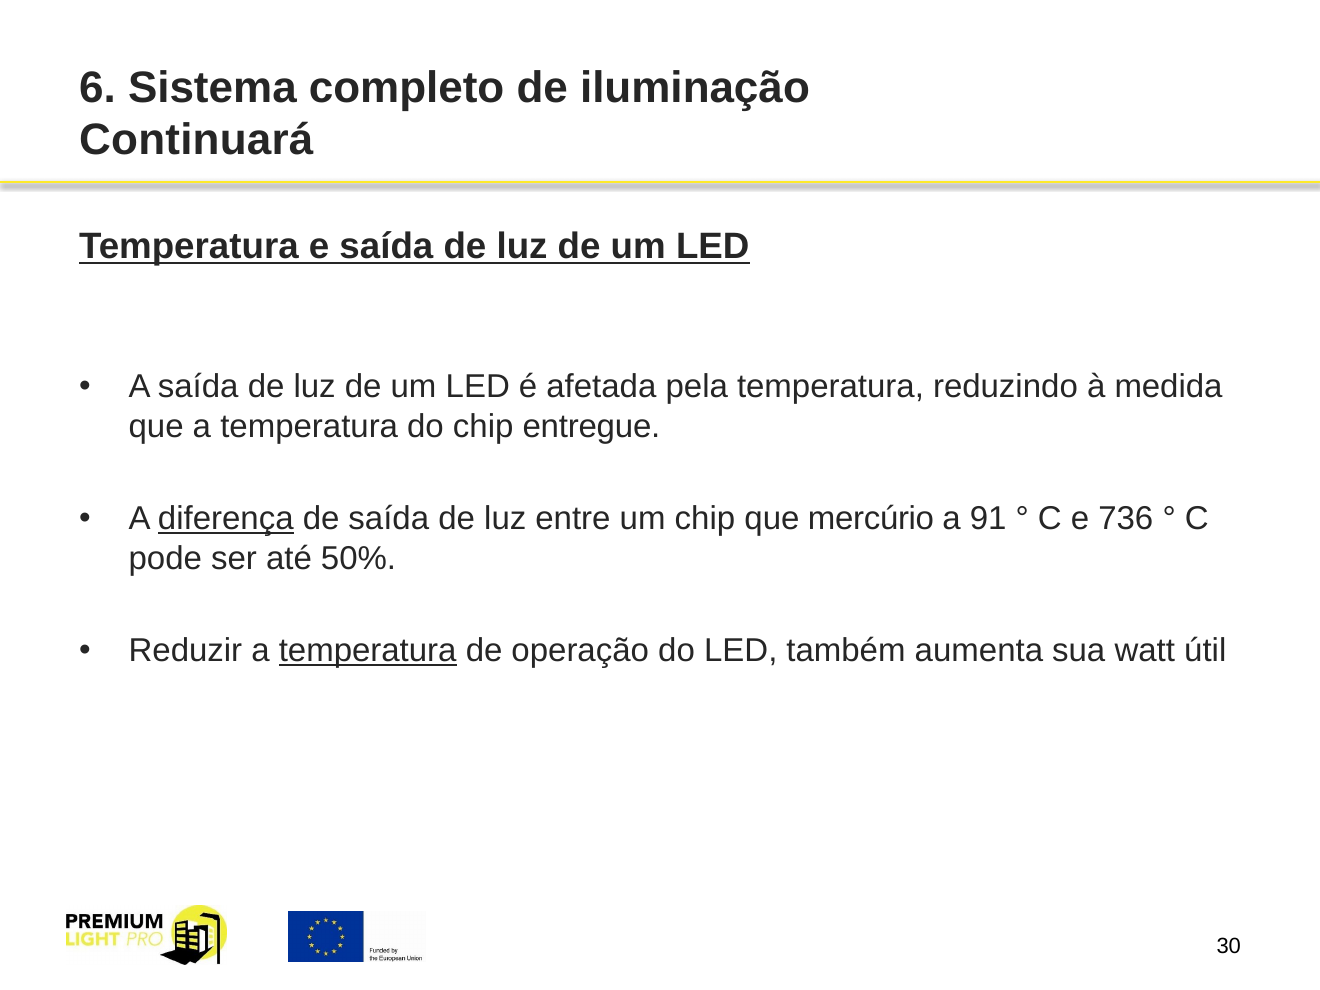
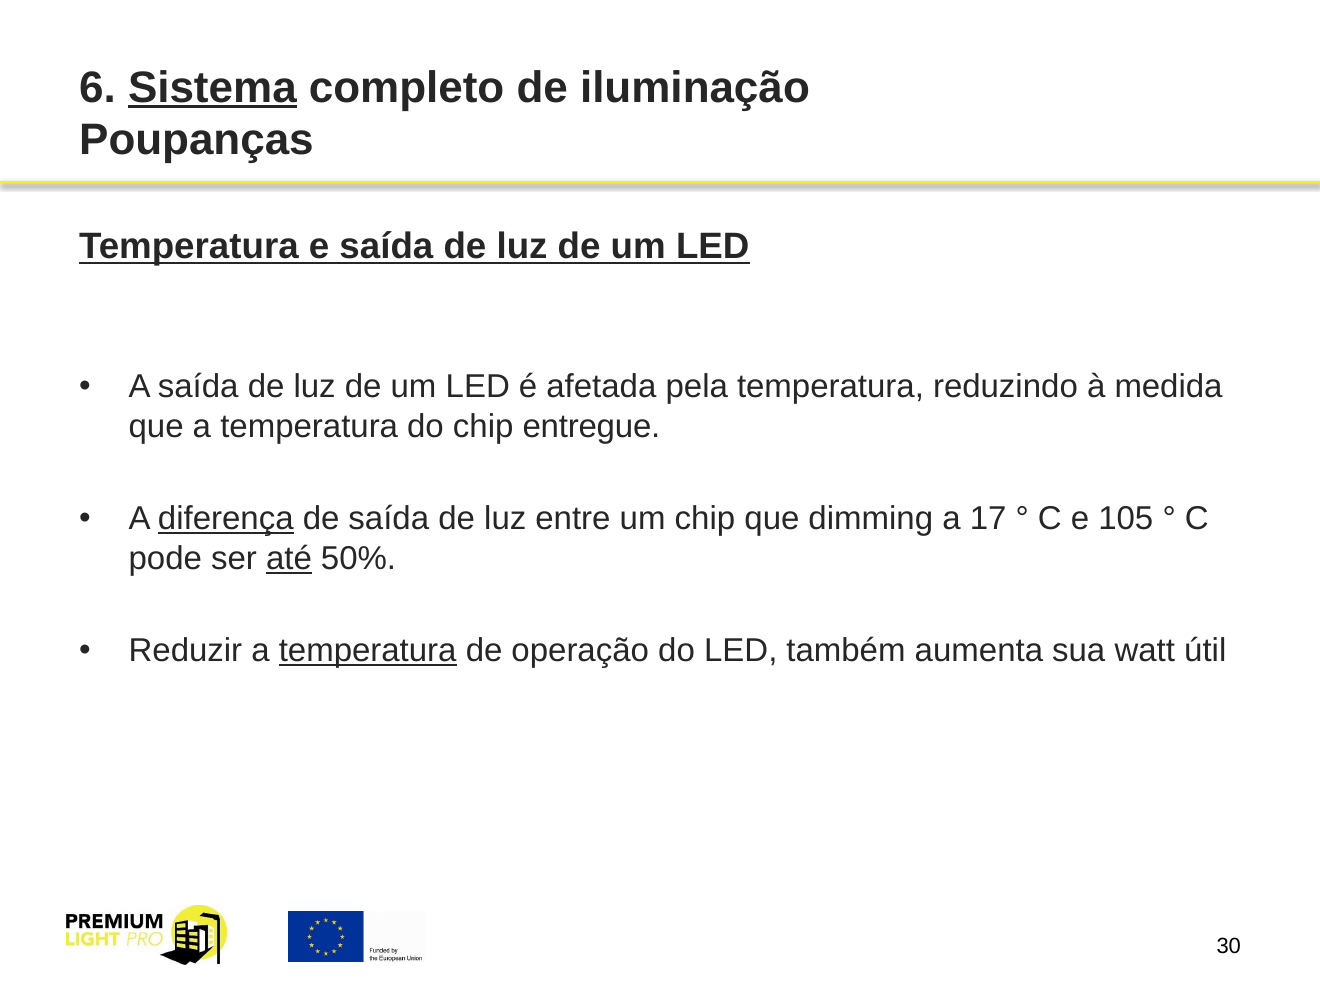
Sistema underline: none -> present (212, 87)
Continuará: Continuará -> Poupanças (196, 140)
mercúrio: mercúrio -> dimming (871, 519)
91: 91 -> 17 (988, 519)
736: 736 -> 105 (1126, 519)
até underline: none -> present (289, 559)
